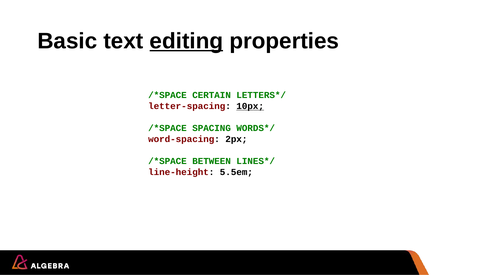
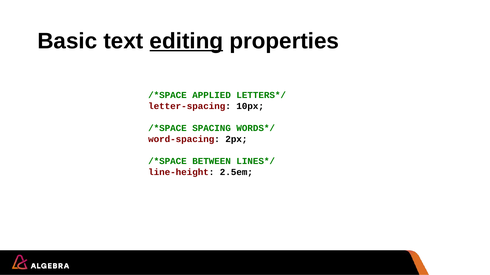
CERTAIN: CERTAIN -> APPLIED (212, 95)
10px underline: present -> none (250, 106)
5.5em: 5.5em -> 2.5em (236, 173)
